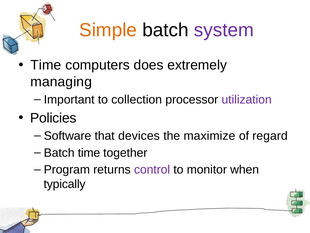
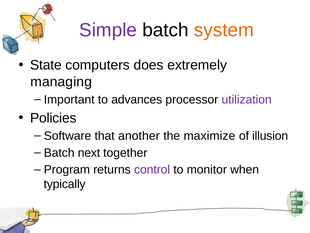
Simple colour: orange -> purple (108, 30)
system colour: purple -> orange (224, 30)
Time: Time -> State (46, 65)
collection: collection -> advances (137, 99)
devices: devices -> another (139, 136)
regard: regard -> illusion (270, 136)
Batch time: time -> next (89, 152)
